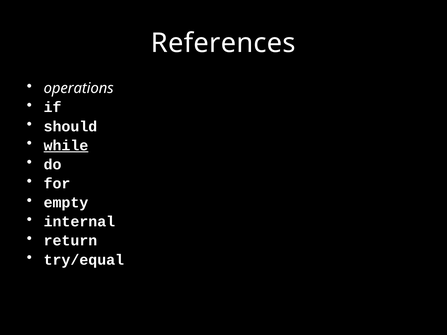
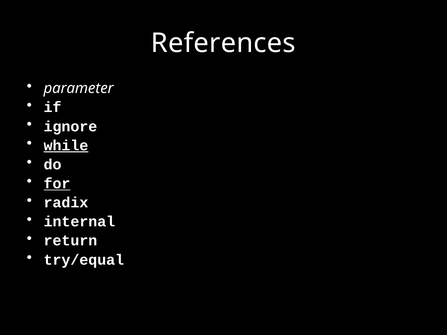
operations: operations -> parameter (79, 88)
should: should -> ignore (70, 127)
for underline: none -> present (57, 184)
empty: empty -> radix (66, 203)
